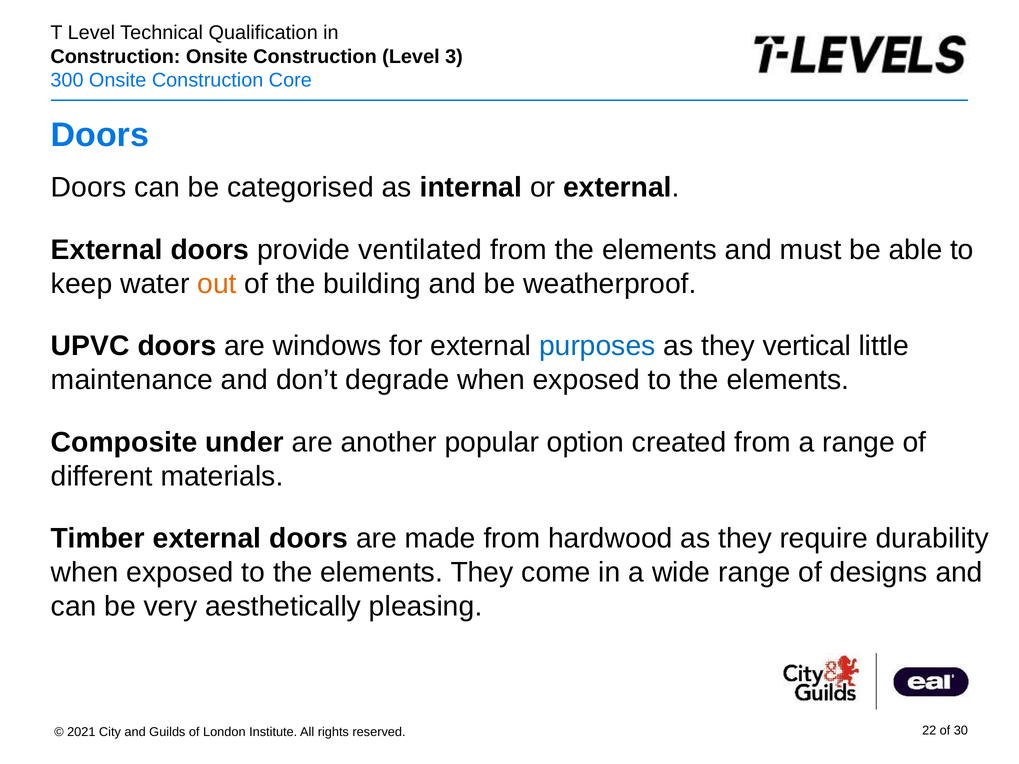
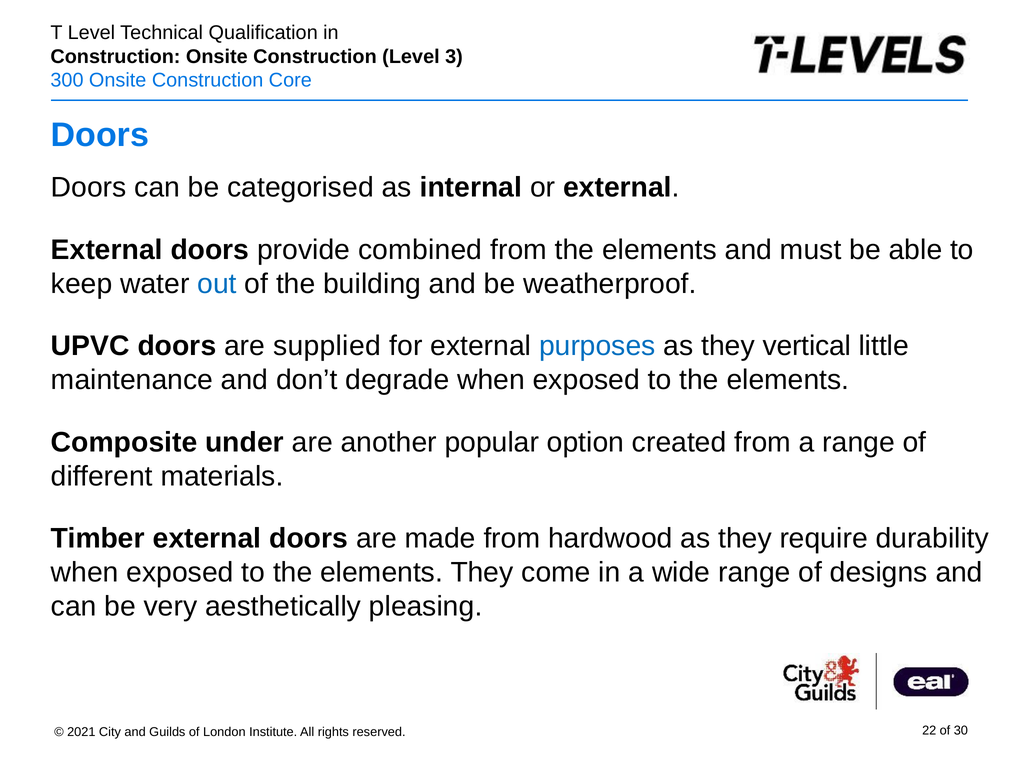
ventilated: ventilated -> combined (420, 250)
out colour: orange -> blue (217, 284)
windows: windows -> supplied (327, 346)
